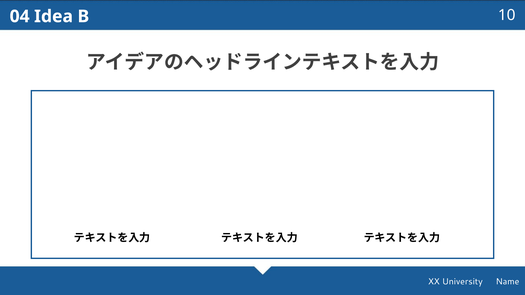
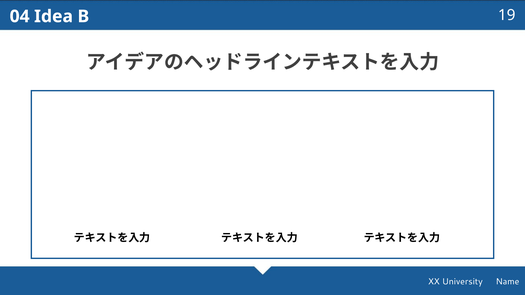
10: 10 -> 19 (507, 15)
